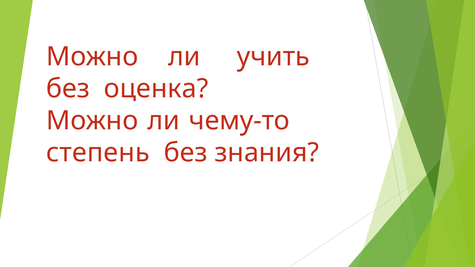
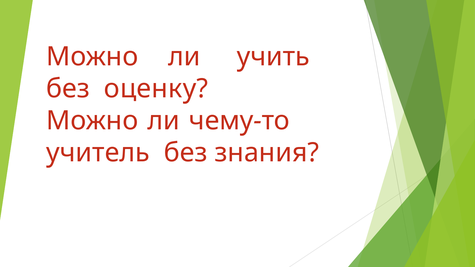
оценка: оценка -> оценку (156, 89)
степень: степень -> учитель (98, 153)
